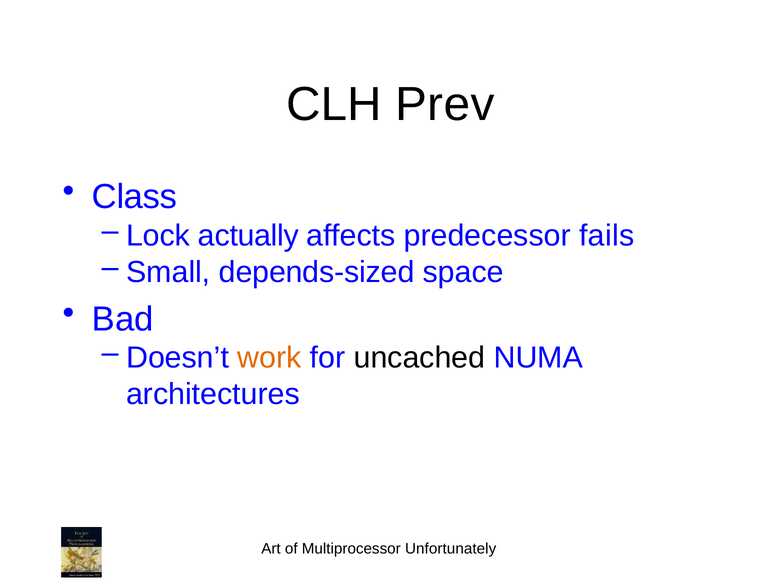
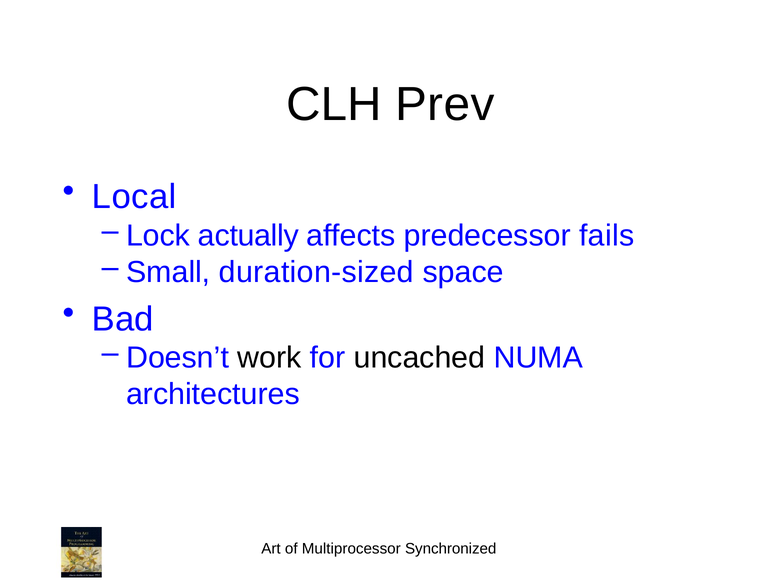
Class: Class -> Local (134, 197)
depends-sized: depends-sized -> duration-sized (316, 272)
work colour: orange -> black (269, 358)
Unfortunately: Unfortunately -> Synchronized (451, 548)
